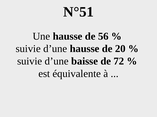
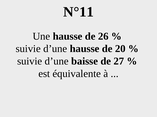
N°51: N°51 -> N°11 (78, 12)
56: 56 -> 26 (103, 36)
72: 72 -> 27 (119, 62)
